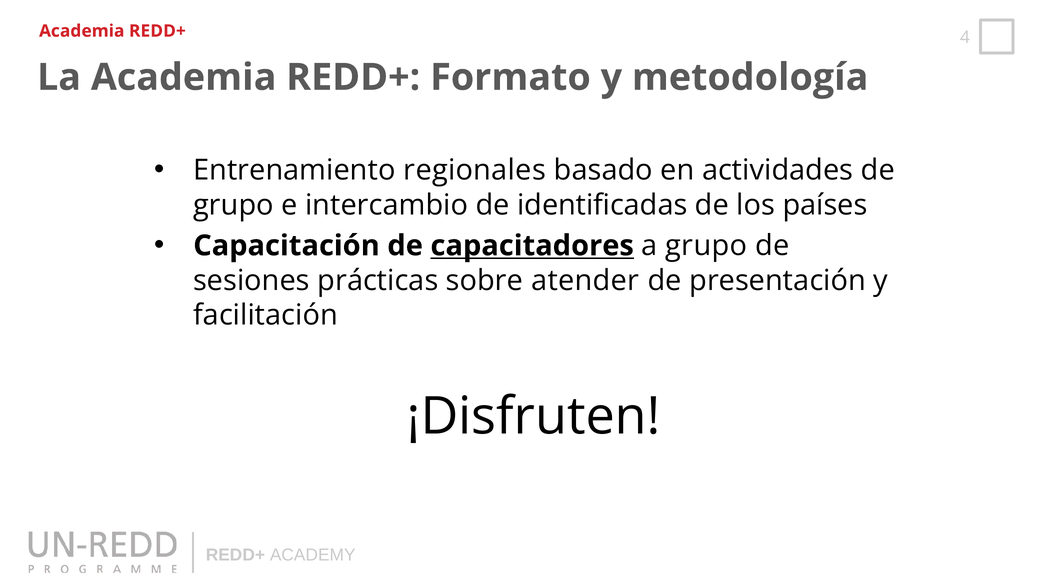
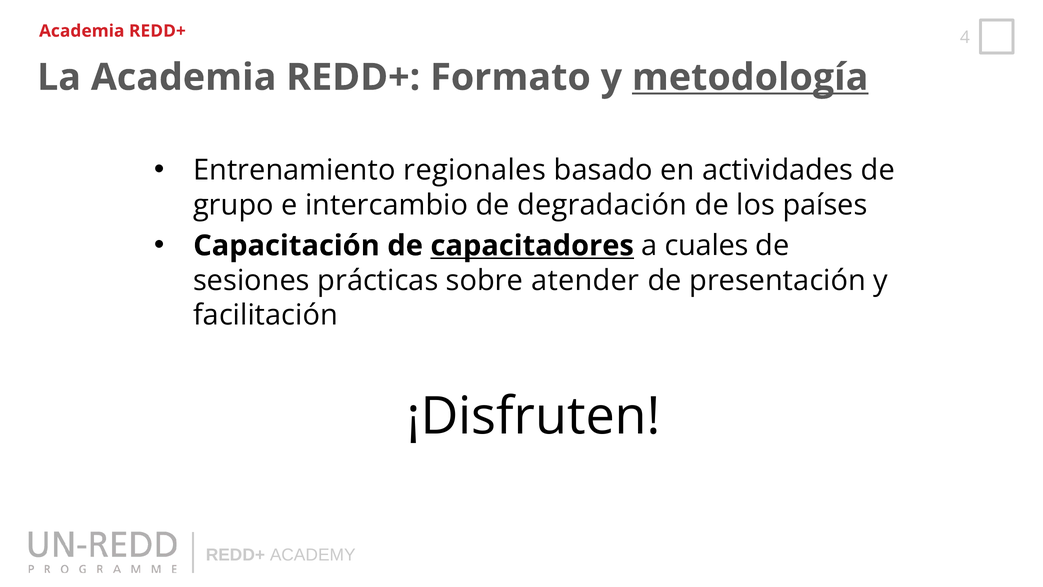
metodología underline: none -> present (750, 77)
identificadas: identificadas -> degradación (602, 205)
a grupo: grupo -> cuales (707, 246)
